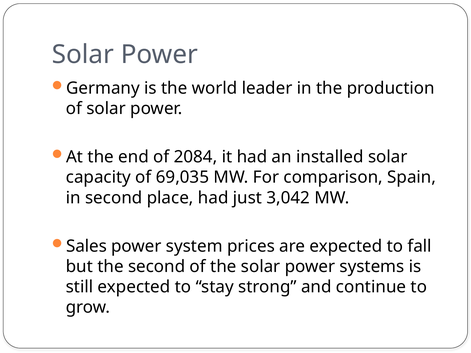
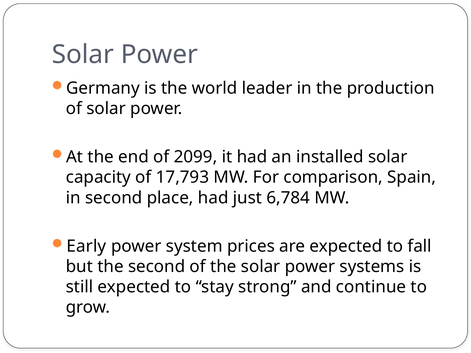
2084: 2084 -> 2099 (196, 157)
69,035: 69,035 -> 17,793 (183, 177)
3,042: 3,042 -> 6,784 (288, 198)
Sales: Sales -> Early (86, 246)
